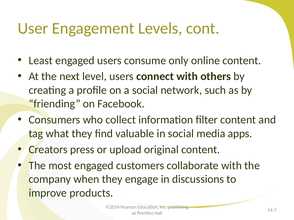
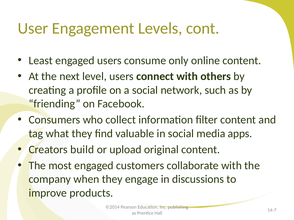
press: press -> build (82, 150)
